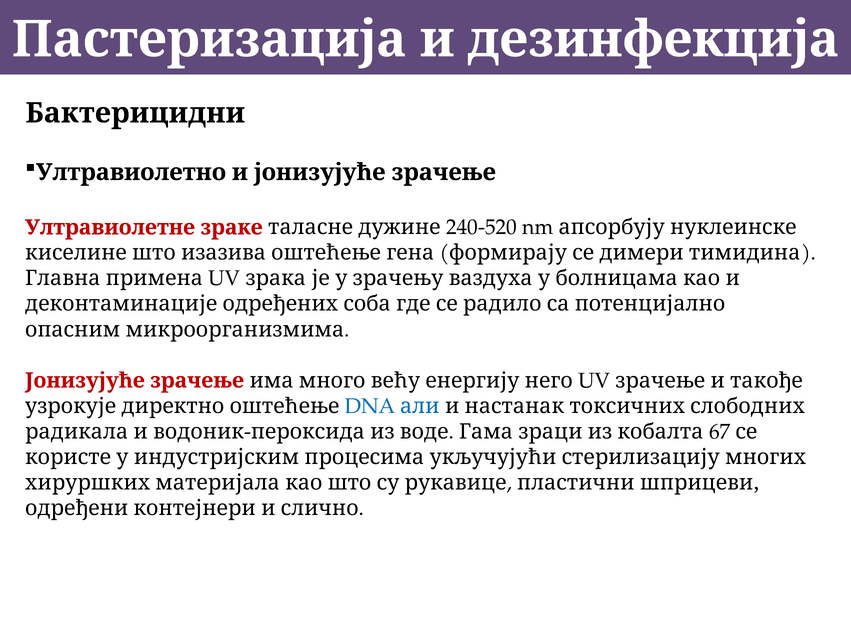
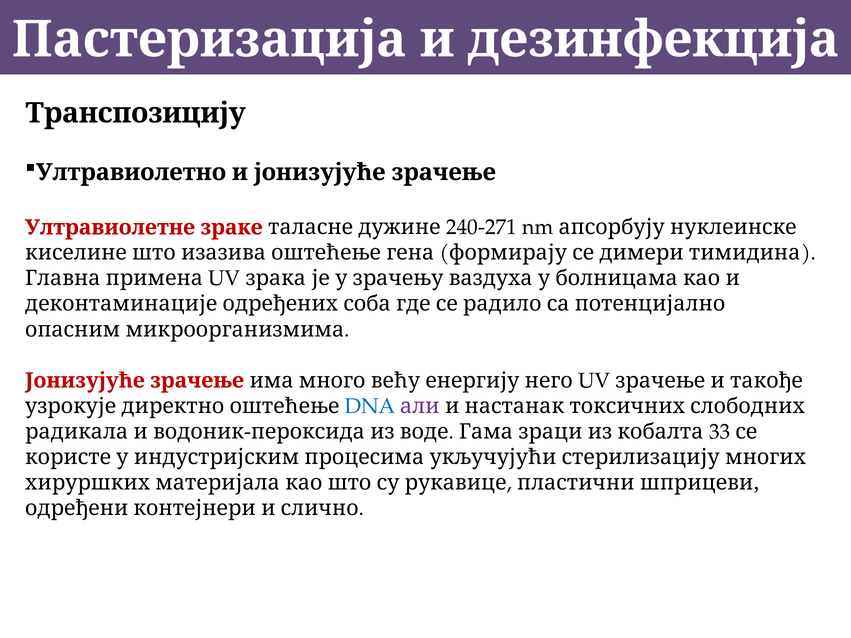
Бактерицидни: Бактерицидни -> Транспозицију (135, 113)
240-520: 240-520 -> 240-271 (482, 228)
али colour: blue -> purple (420, 406)
67: 67 -> 33 (720, 432)
